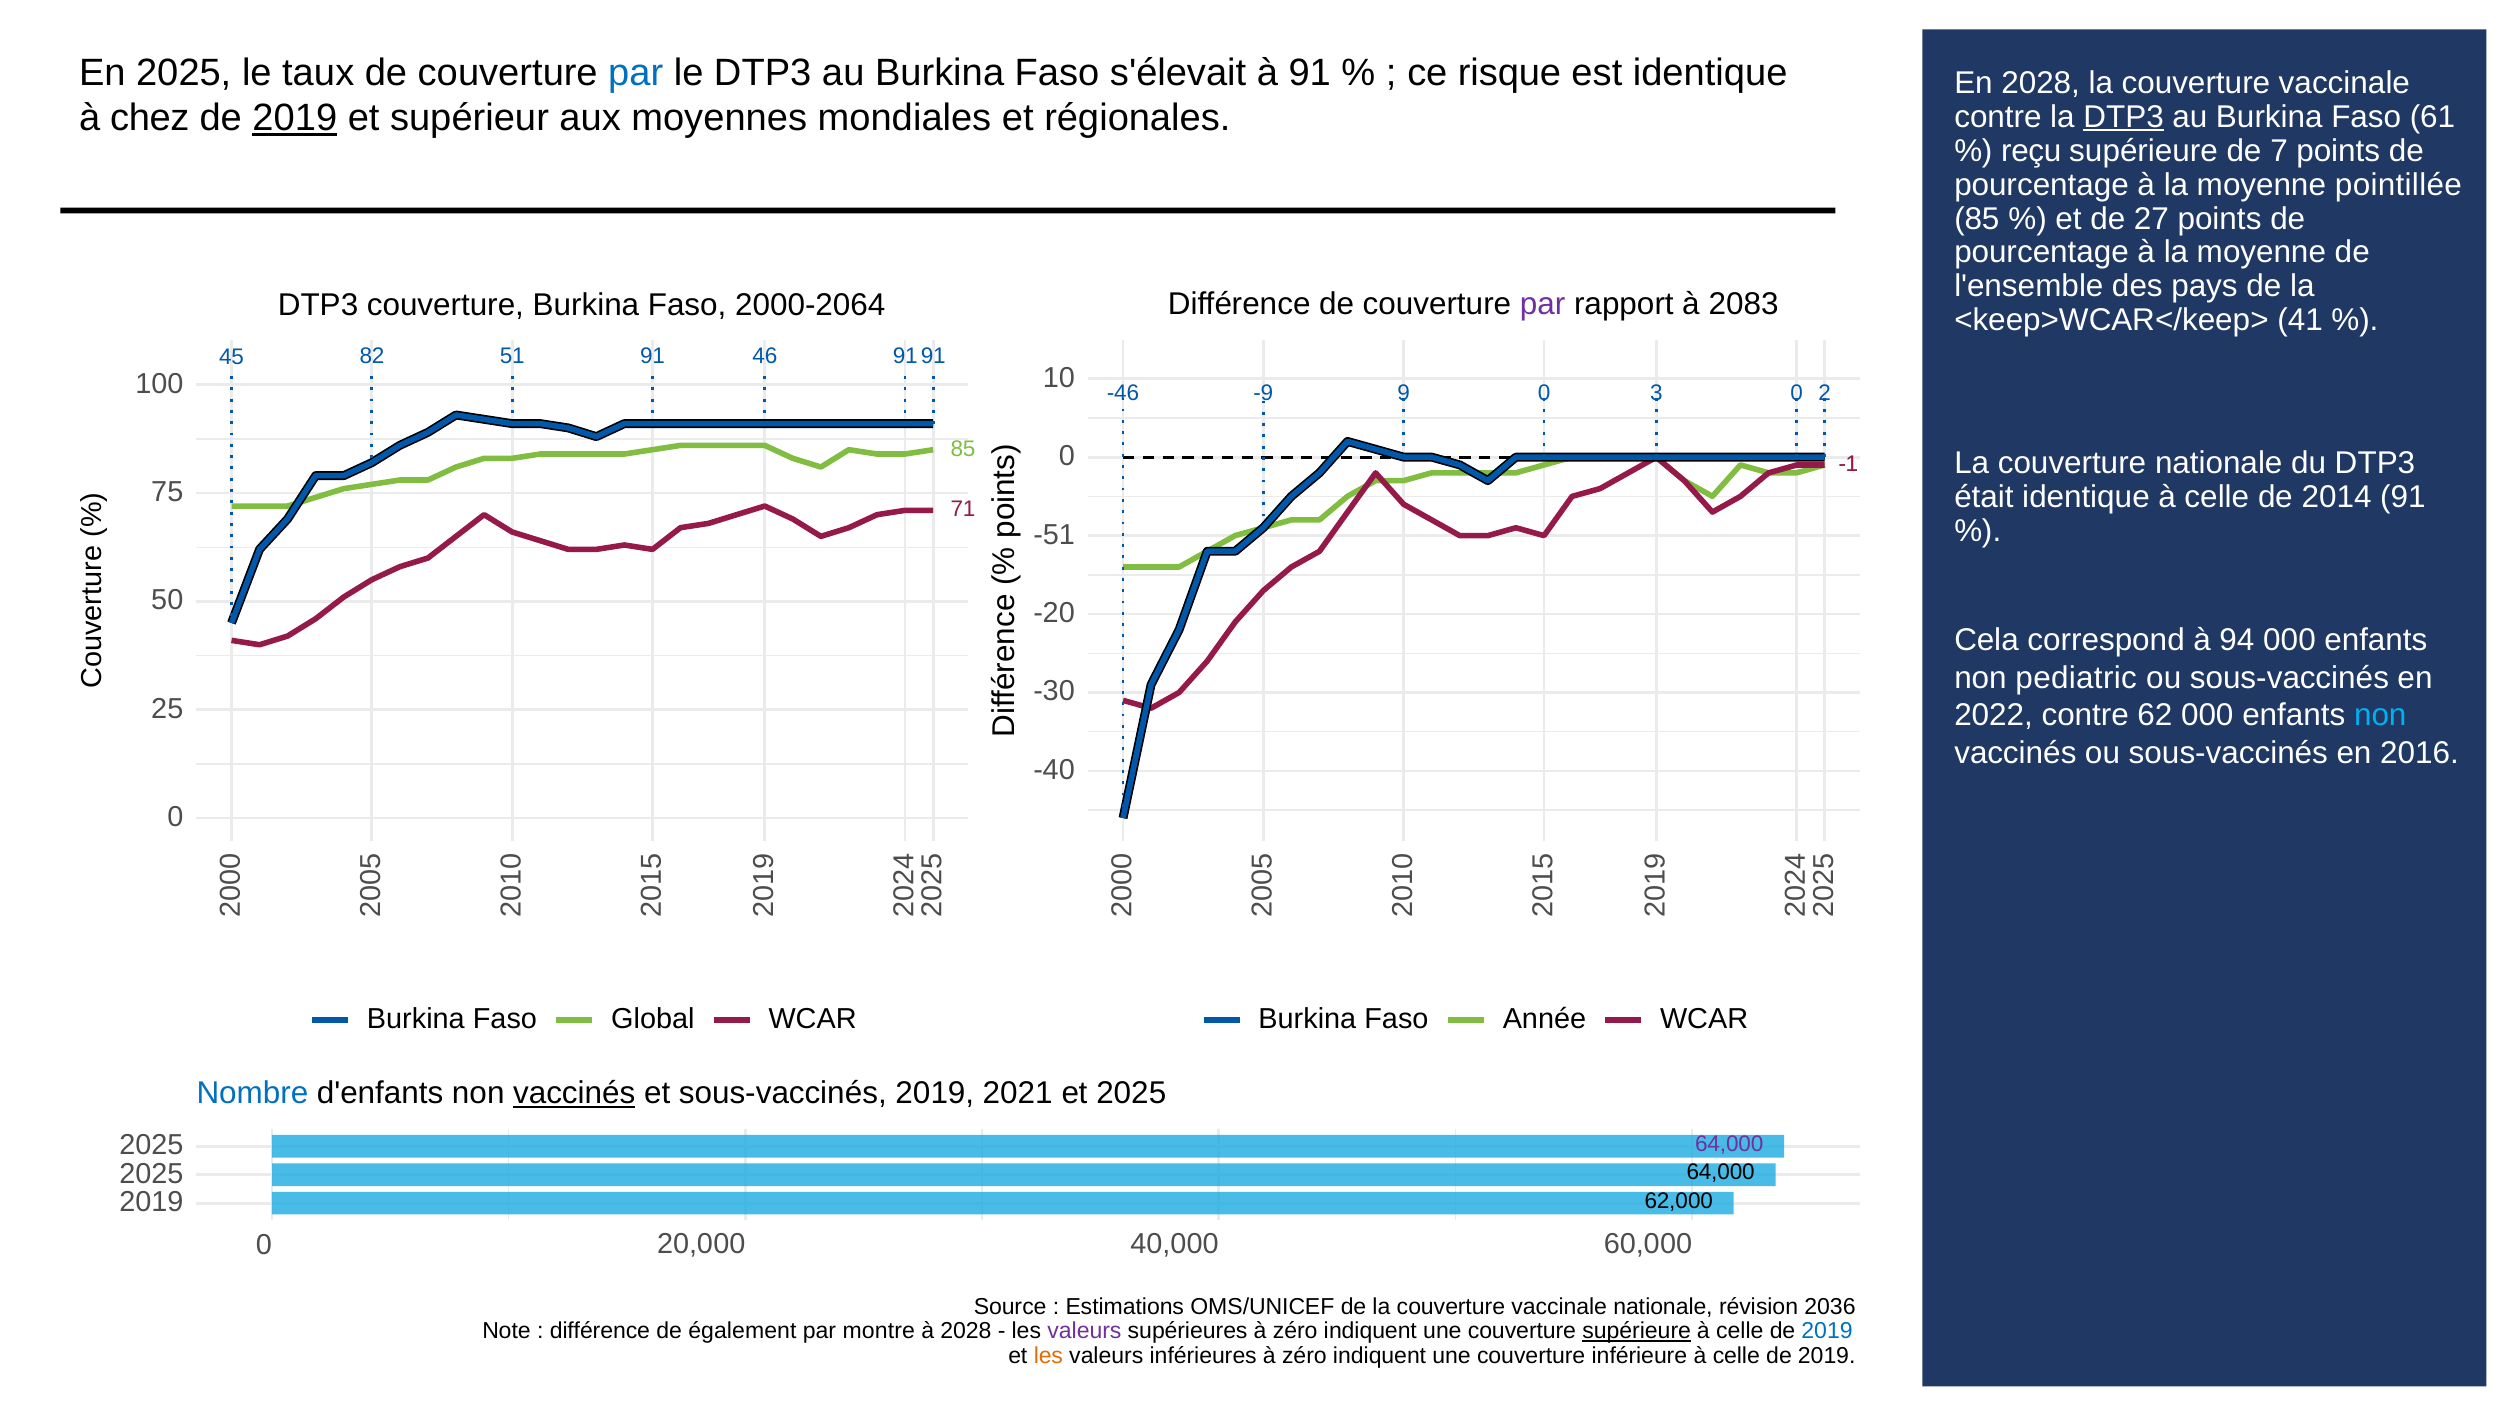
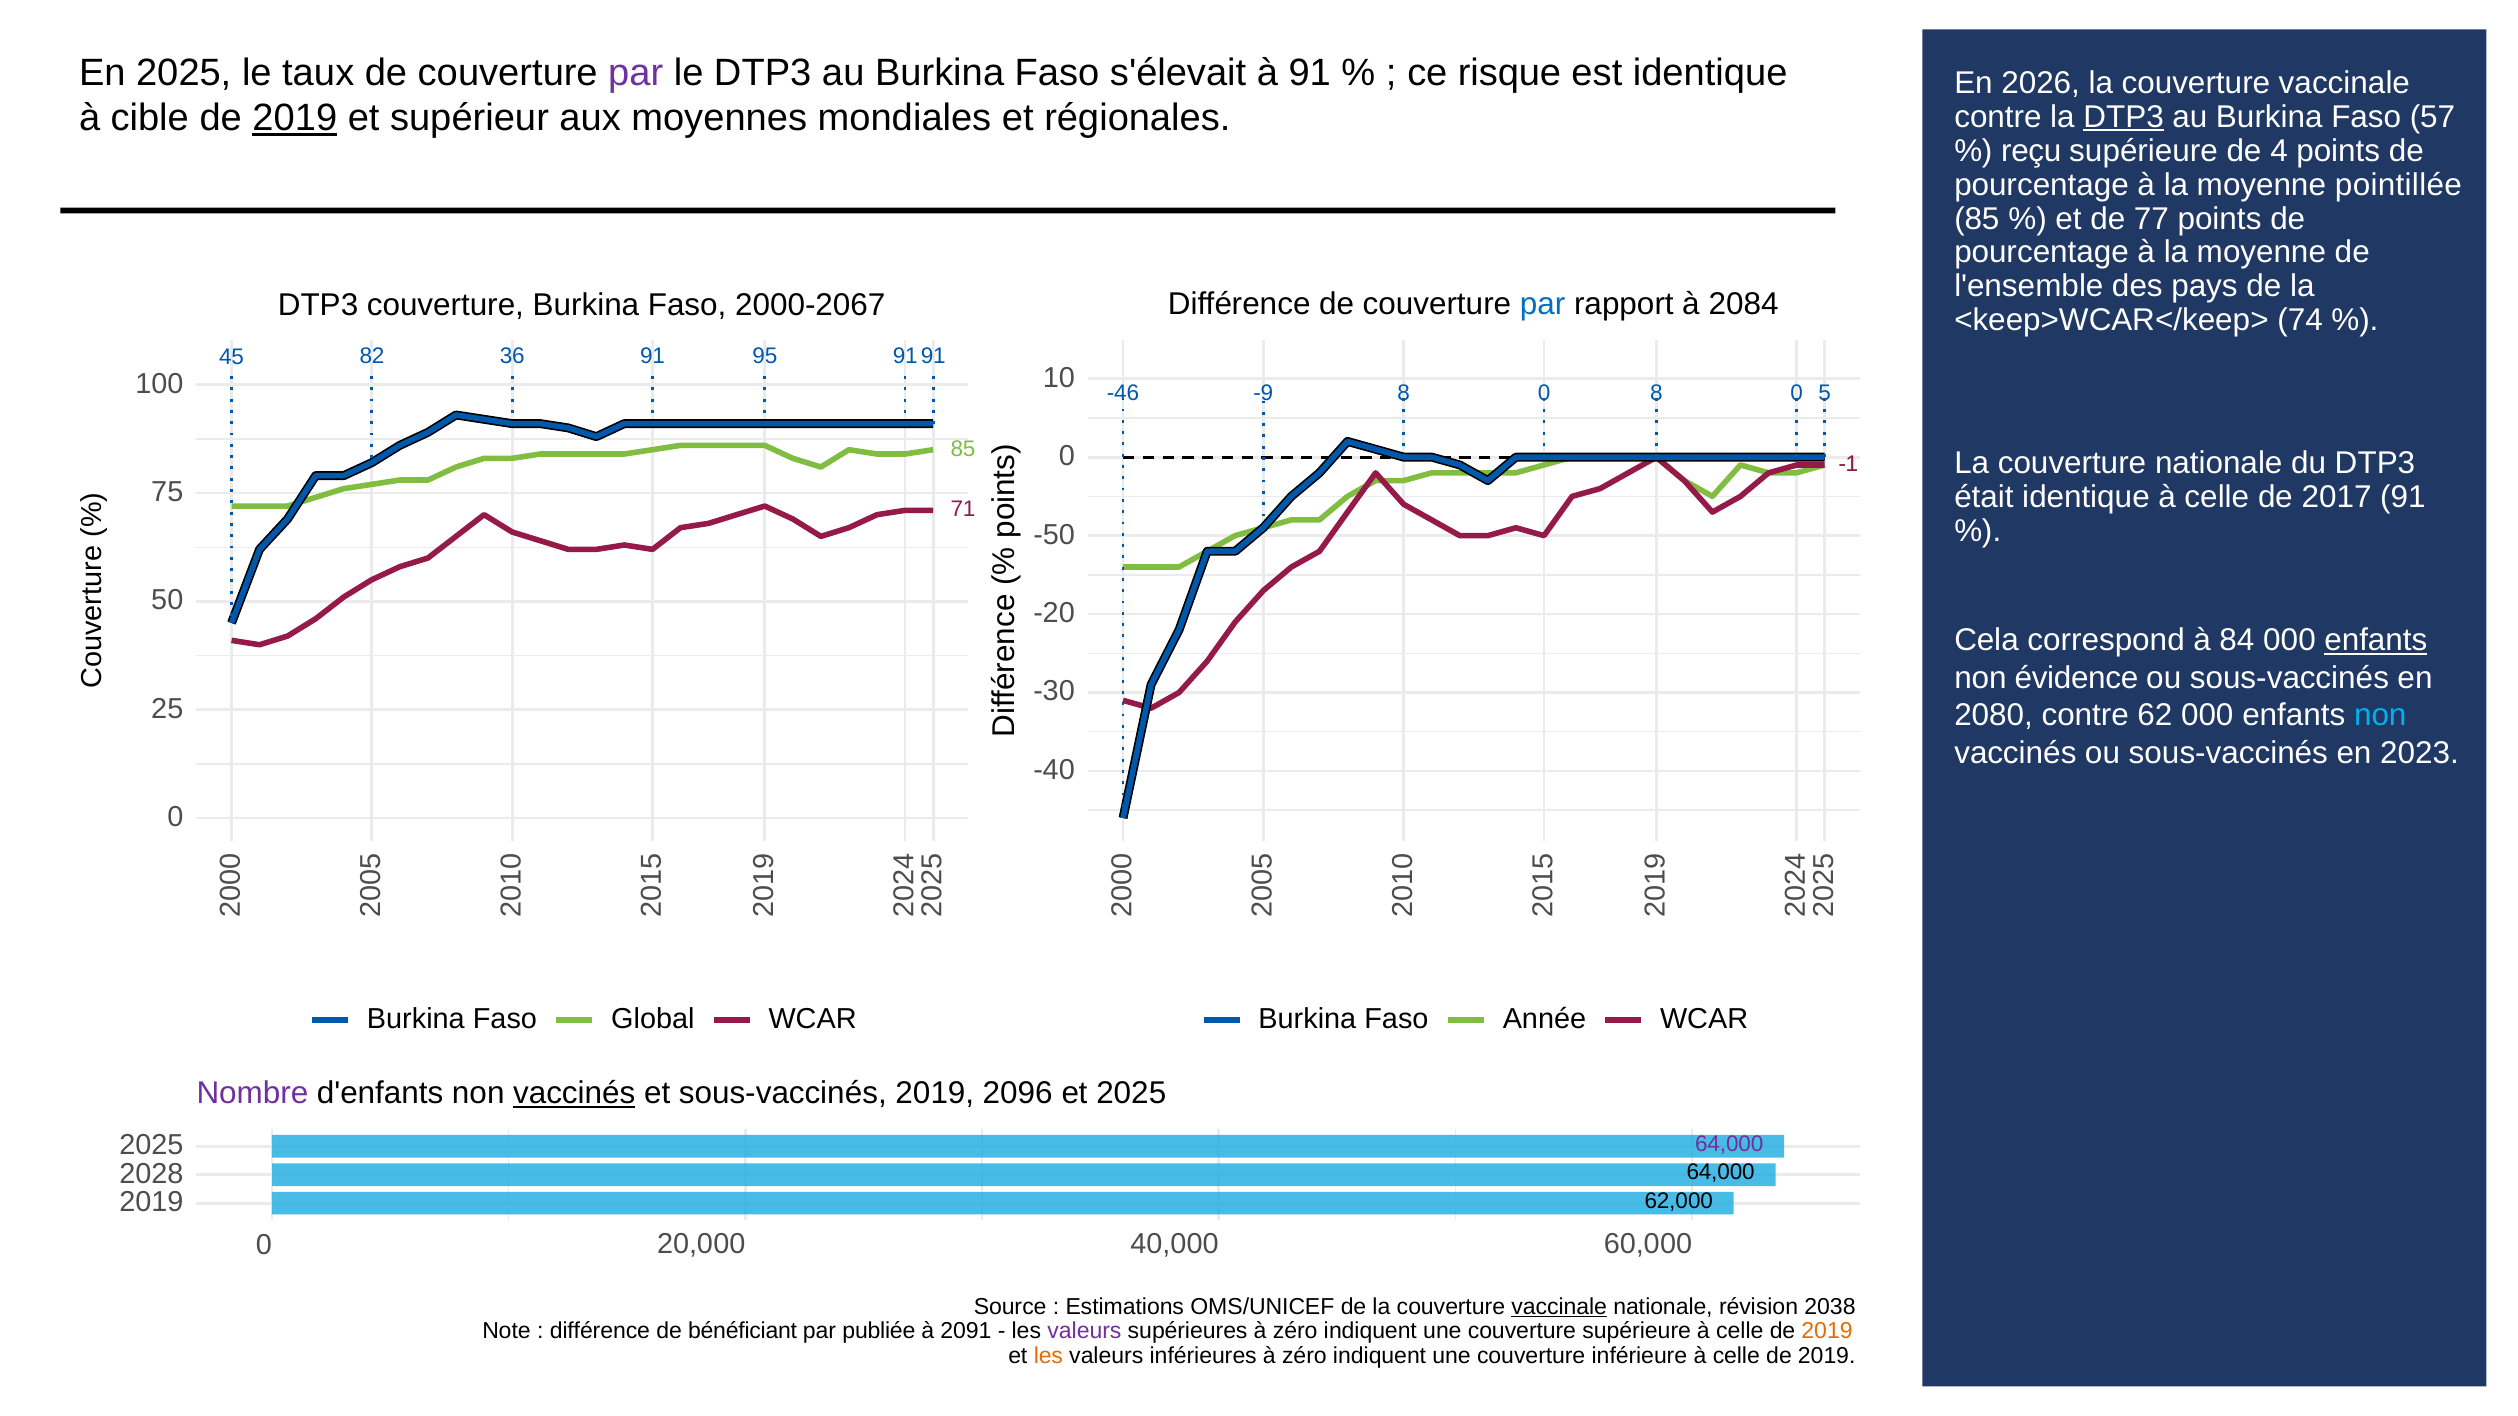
par colour: blue -> purple (636, 73)
En 2028: 2028 -> 2026 (2041, 83)
chez: chez -> cible (150, 118)
61: 61 -> 57 (2432, 117)
de 7: 7 -> 4 (2279, 151)
27: 27 -> 77 (2151, 219)
par colour: purple -> blue (1543, 304)
2083: 2083 -> 2084 (1744, 304)
2000-2064: 2000-2064 -> 2000-2067 (810, 305)
41: 41 -> 74 (2300, 321)
51: 51 -> 36 (512, 357)
46: 46 -> 95 (765, 357)
-9 9: 9 -> 8 (1404, 394)
0 3: 3 -> 8 (1656, 394)
2: 2 -> 5 (1825, 394)
2014: 2014 -> 2017 (2337, 497)
-51: -51 -> -50 (1054, 535)
94: 94 -> 84 (2237, 640)
enfants underline: none -> present (2376, 640)
pediatric: pediatric -> évidence (2076, 678)
2022: 2022 -> 2080 (1994, 716)
2016: 2016 -> 2023 (2419, 754)
Nombre colour: blue -> purple (252, 1094)
2021: 2021 -> 2096 (1018, 1094)
2025: 2025 -> 2028 (151, 1174)
vaccinale underline: none -> present (1559, 1307)
2036: 2036 -> 2038 (1830, 1307)
également: également -> bénéficiant (743, 1331)
montre: montre -> publiée (879, 1331)
à 2028: 2028 -> 2091 (966, 1331)
supérieure underline: present -> none (1637, 1331)
2019 colour: blue -> orange (1827, 1331)
